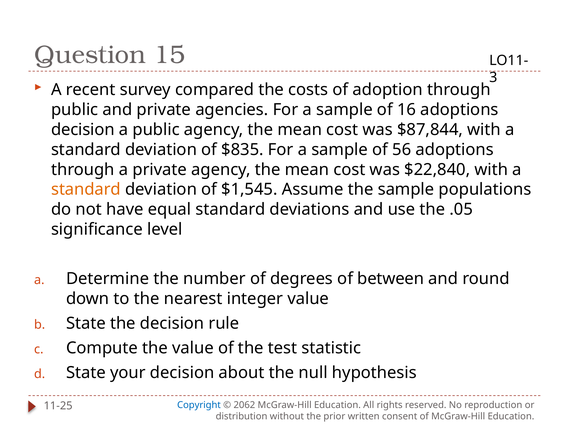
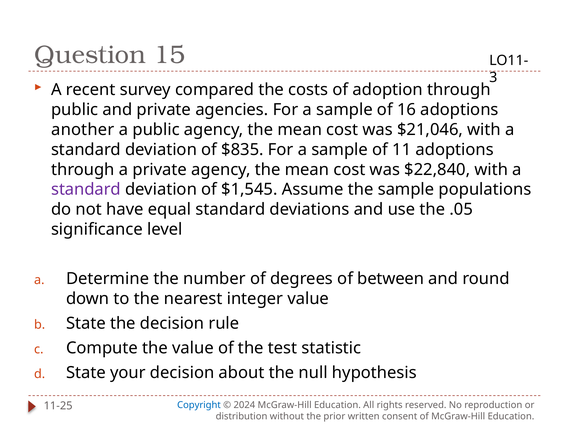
decision: decision -> another (83, 130)
$87,844: $87,844 -> $21,046 (430, 130)
56: 56 -> 11 (402, 150)
standard colour: orange -> purple (86, 189)
2062: 2062 -> 2024 (244, 405)
